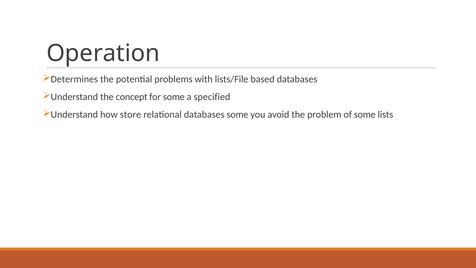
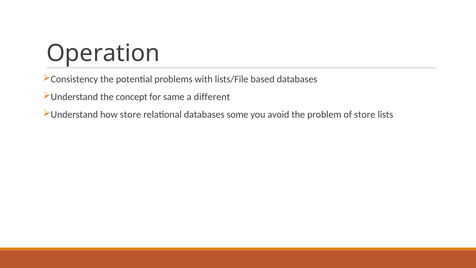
Determines: Determines -> Consistency (74, 79)
for some: some -> same (174, 97)
specified: specified -> different (212, 97)
of some: some -> store (365, 114)
